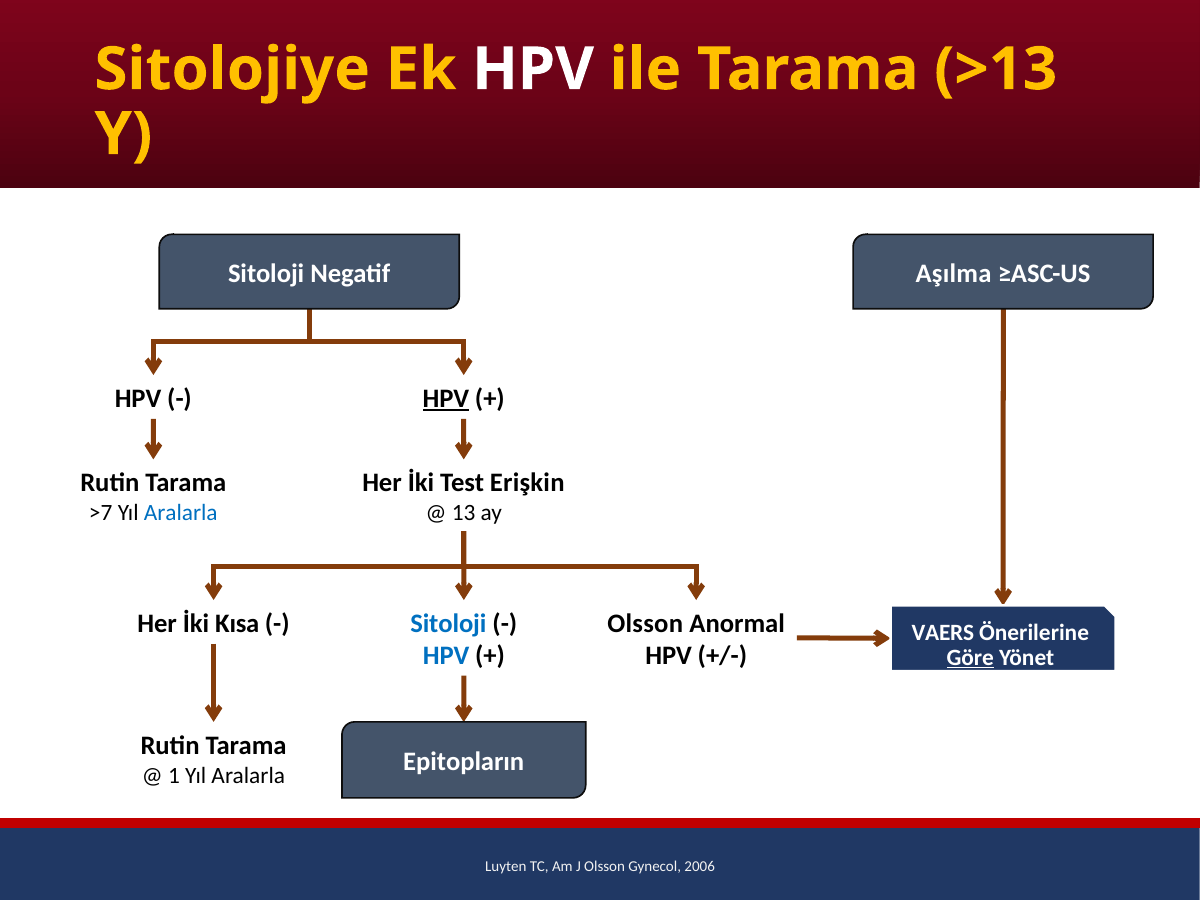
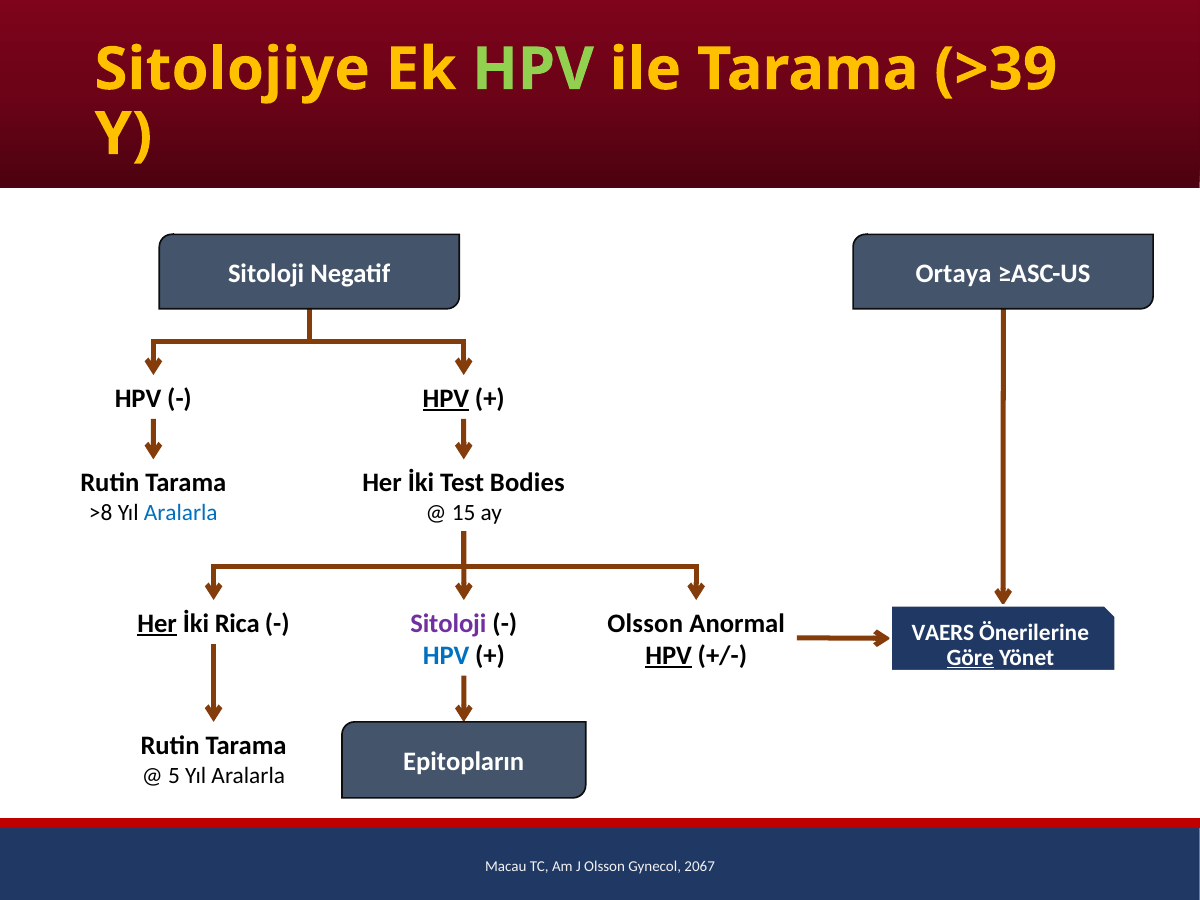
HPV colour: white -> light green (533, 69)
>13: >13 -> >39 (996, 69)
Aşılma: Aşılma -> Ortaya (954, 273)
Erişkin: Erişkin -> Bodies (527, 483)
>7: >7 -> >8 (101, 513)
13: 13 -> 15 (464, 513)
Her underline: none -> present (157, 624)
Kısa: Kısa -> Rica (237, 624)
Sitoloji colour: blue -> purple (448, 624)
HPV underline: none -> present (669, 656)
1: 1 -> 5 (174, 775)
Luyten: Luyten -> Macau (506, 867)
2006: 2006 -> 2067 (700, 867)
